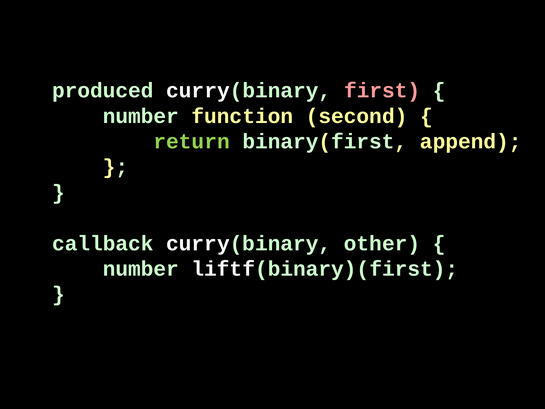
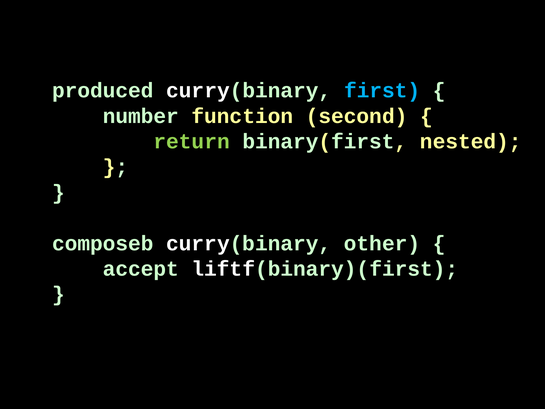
first colour: pink -> light blue (382, 91)
append: append -> nested (471, 141)
callback: callback -> composeb (103, 243)
number: number -> accept (141, 269)
